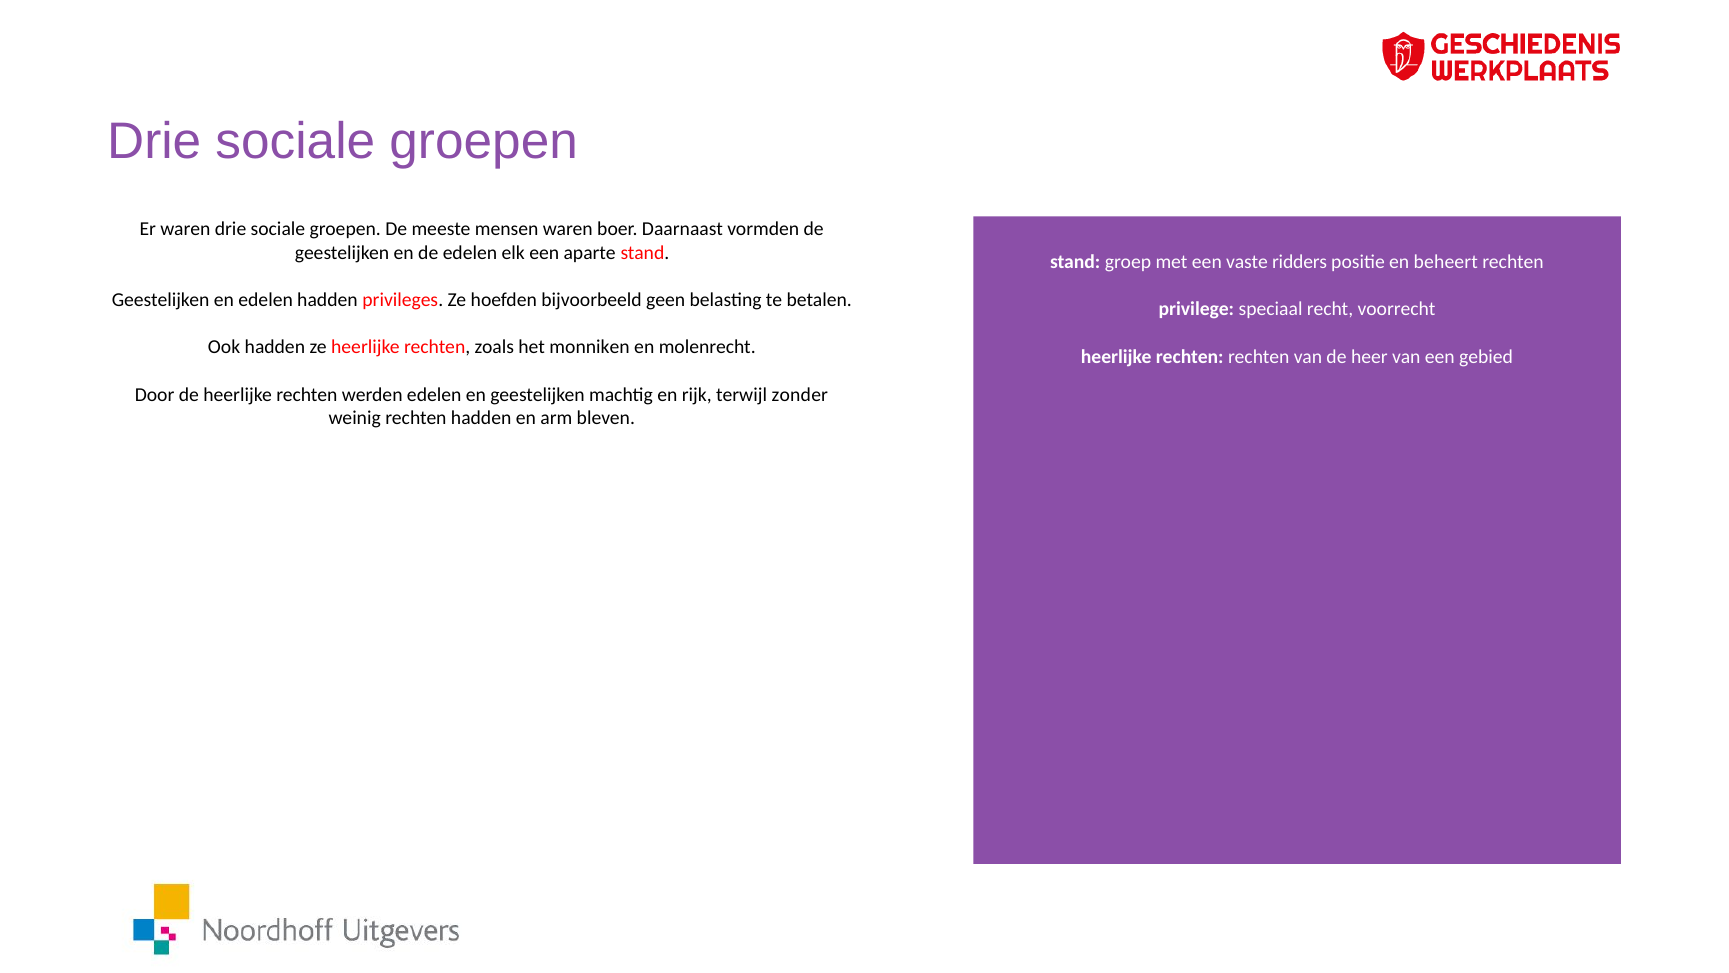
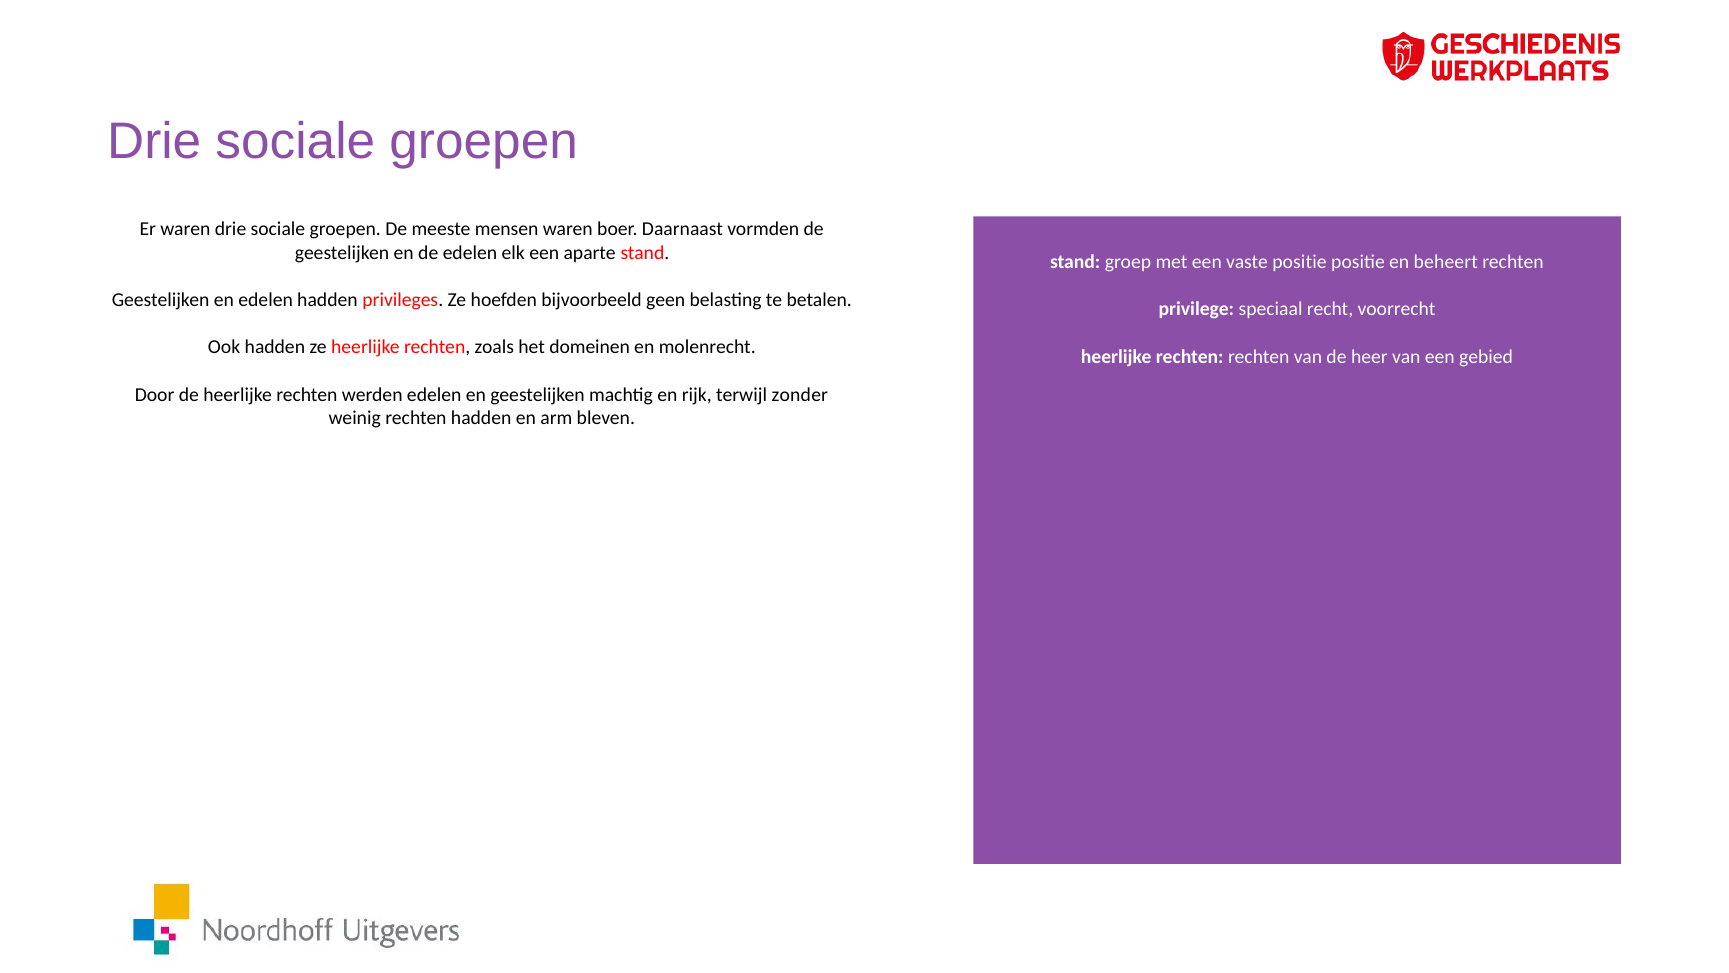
vaste ridders: ridders -> positie (1299, 262)
monniken: monniken -> domeinen (590, 347)
